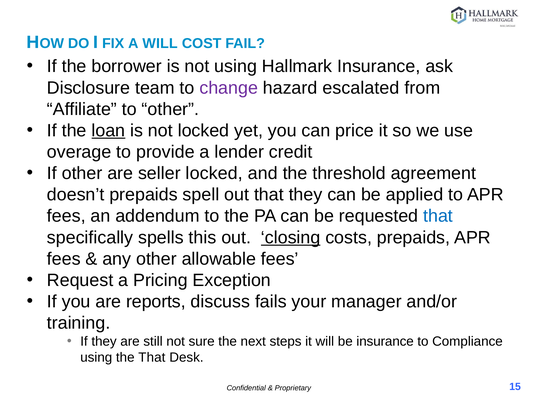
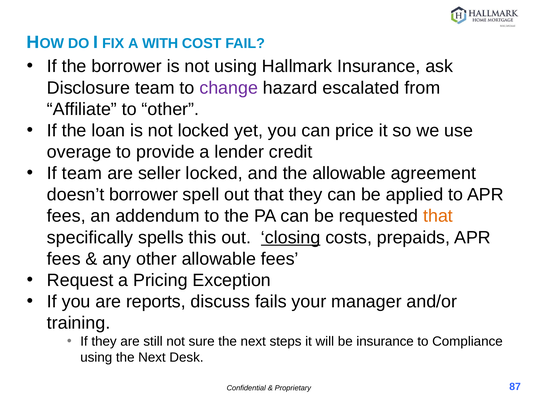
A WILL: WILL -> WITH (160, 43)
loan underline: present -> none (108, 131)
If other: other -> team (82, 173)
the threshold: threshold -> allowable (349, 173)
doesn’t prepaids: prepaids -> borrower (144, 195)
that colour: blue -> orange (438, 216)
using the That: That -> Next (152, 358)
15: 15 -> 87 (515, 387)
